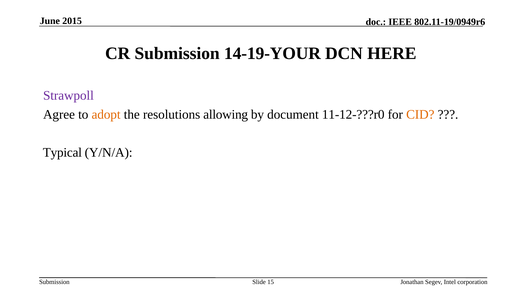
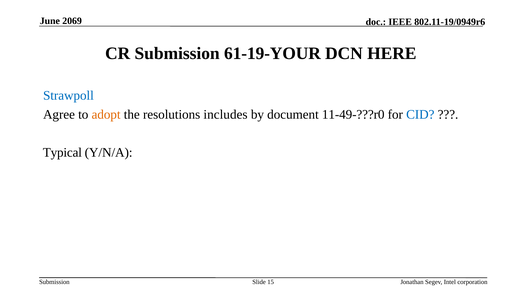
2015: 2015 -> 2069 (72, 21)
14-19-YOUR: 14-19-YOUR -> 61-19-YOUR (272, 53)
Strawpoll colour: purple -> blue (68, 96)
allowing: allowing -> includes (226, 114)
11-12-???r0: 11-12-???r0 -> 11-49-???r0 (353, 114)
CID colour: orange -> blue (420, 114)
